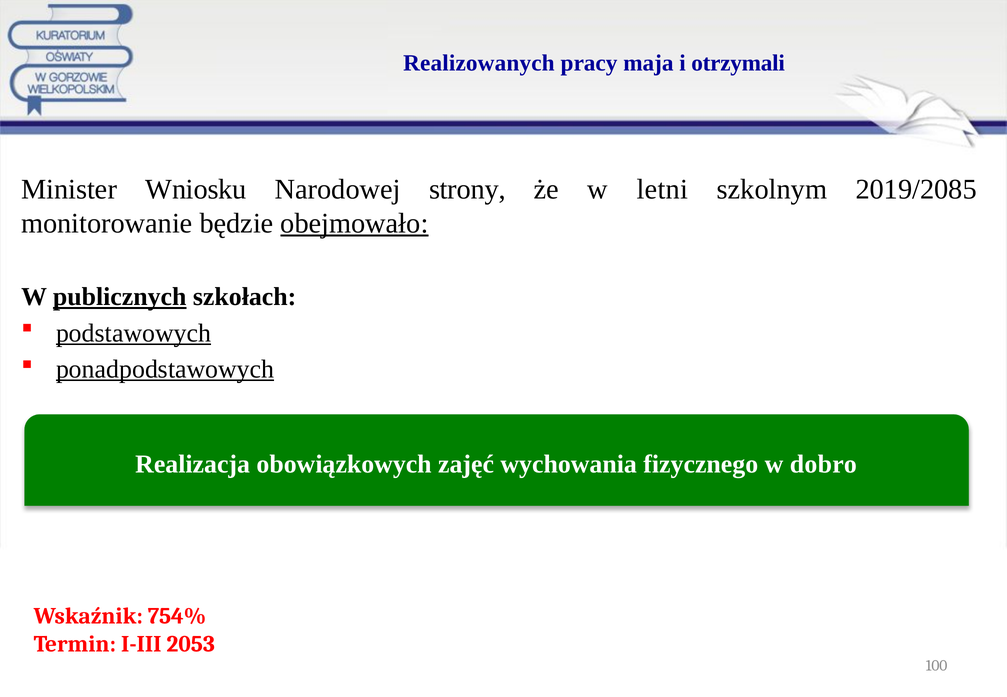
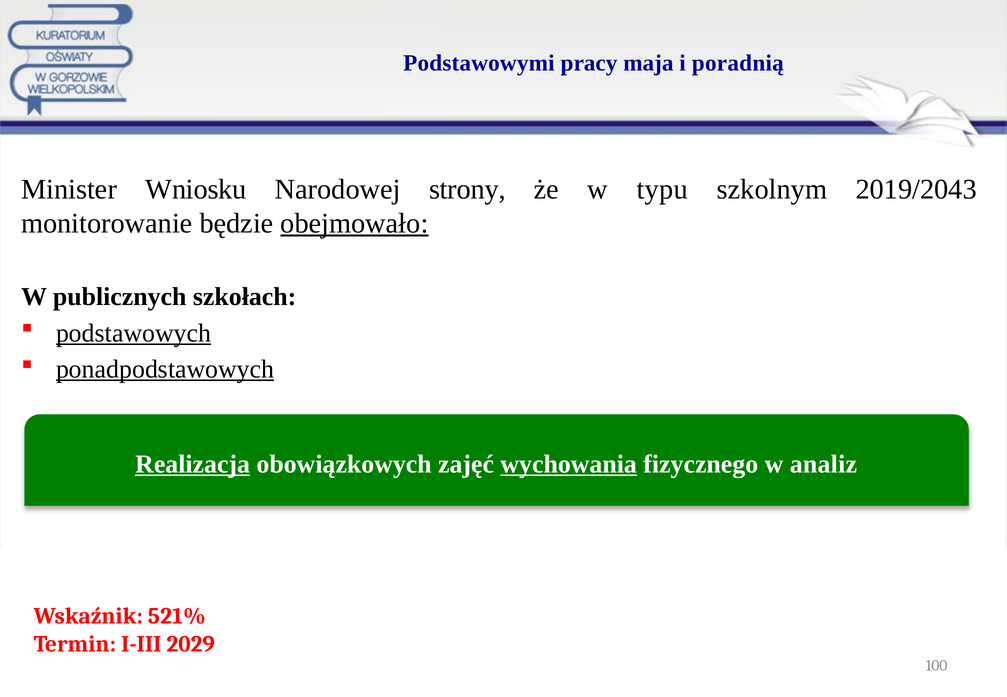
Realizowanych: Realizowanych -> Podstawowymi (479, 63)
otrzymali: otrzymali -> poradnią (738, 63)
letni: letni -> typu (662, 189)
2019/2085: 2019/2085 -> 2019/2043 (916, 189)
publicznych underline: present -> none (120, 297)
Realizacja underline: none -> present (193, 464)
wychowania underline: none -> present (569, 464)
dobro: dobro -> analiz (823, 464)
754%: 754% -> 521% (177, 616)
2053: 2053 -> 2029 (191, 644)
